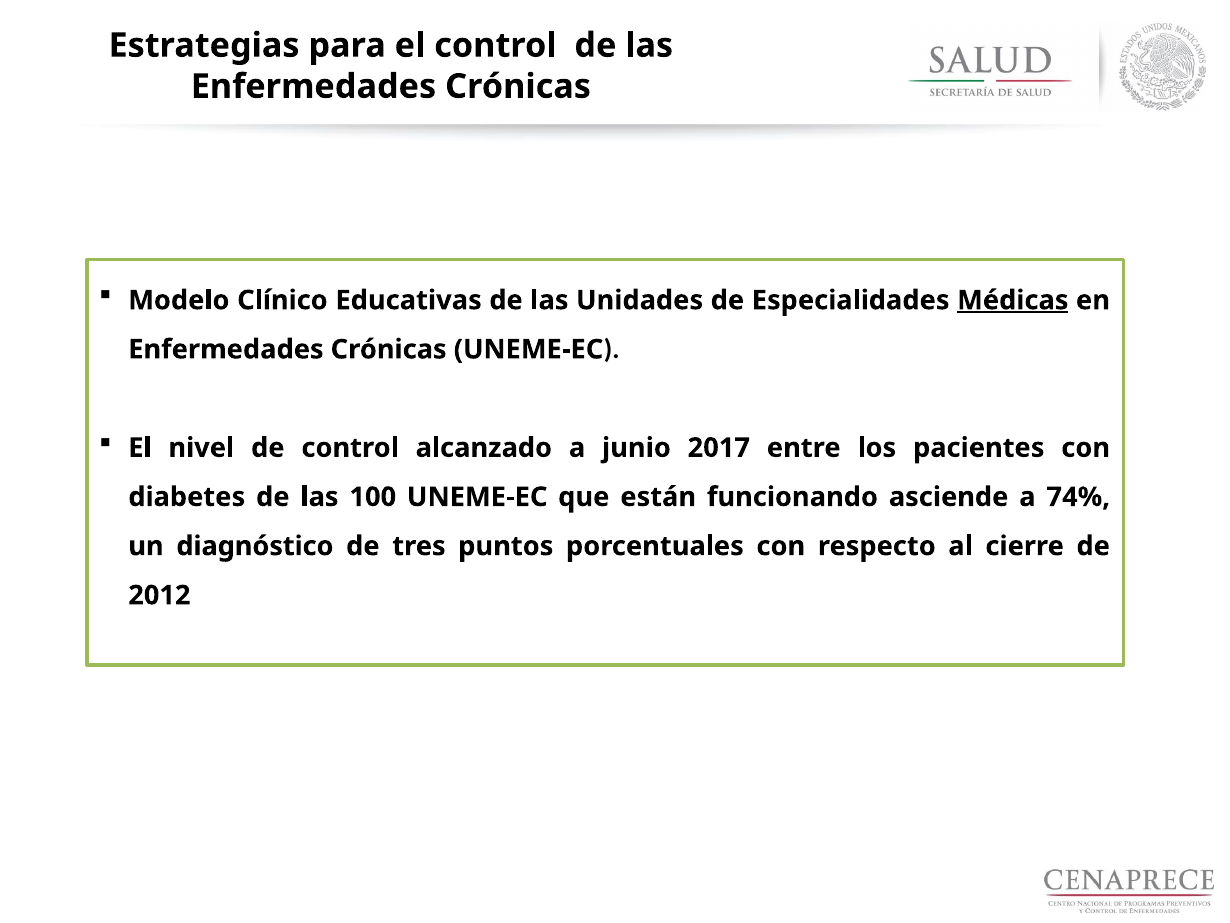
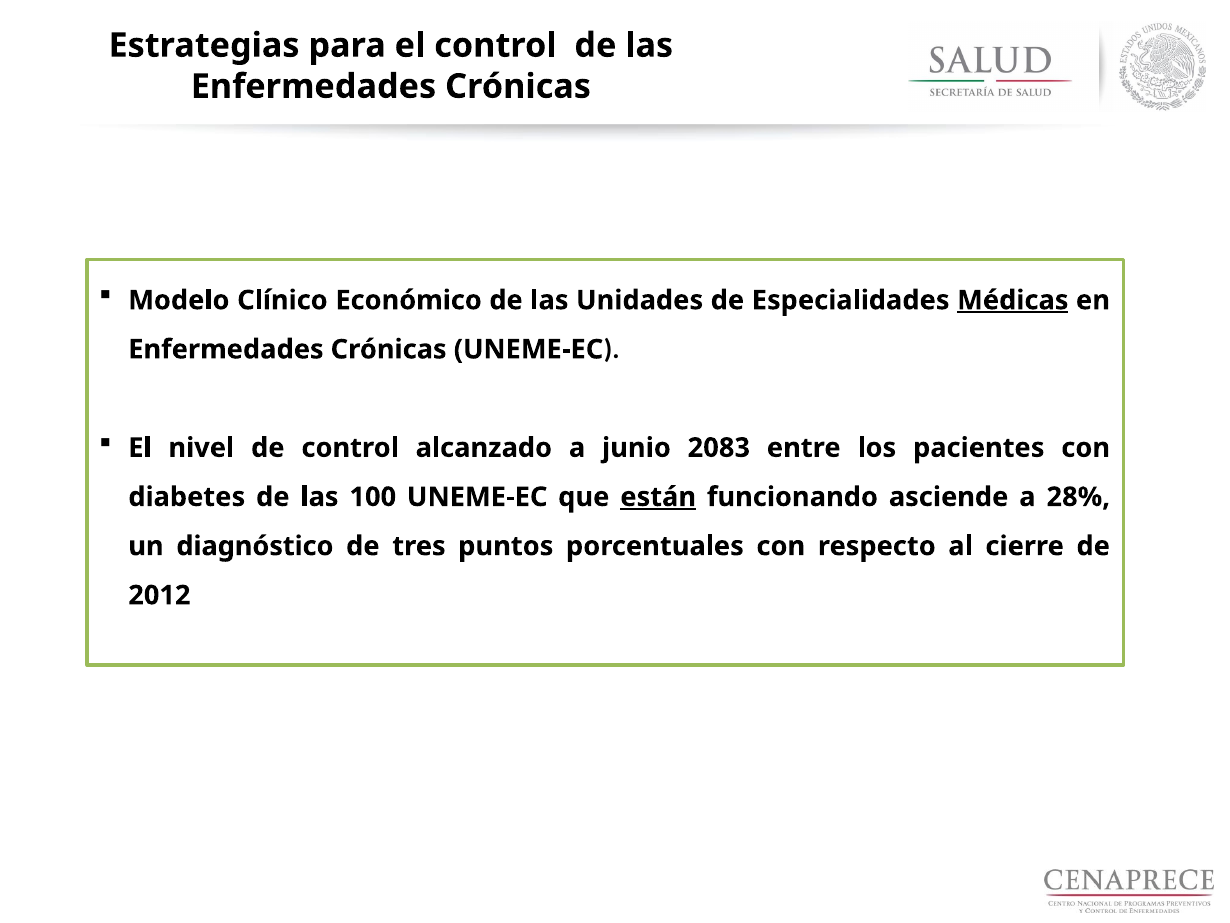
Educativas: Educativas -> Económico (409, 300)
2017: 2017 -> 2083 (719, 448)
están underline: none -> present (658, 497)
74%: 74% -> 28% (1078, 497)
